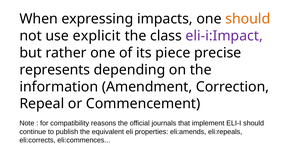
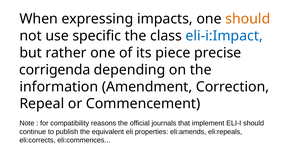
explicit: explicit -> specific (97, 36)
eli-i:Impact colour: purple -> blue (224, 36)
represents: represents -> corrigenda (55, 70)
